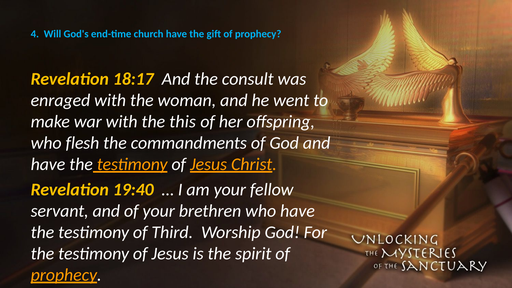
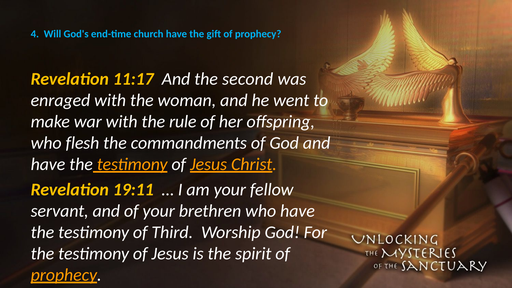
18:17: 18:17 -> 11:17 (133, 79)
consult: consult -> second (248, 79)
this: this -> rule (183, 122)
19:40: 19:40 -> 19:11 (133, 190)
